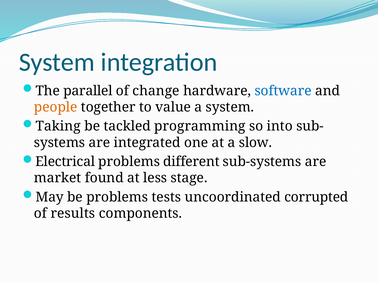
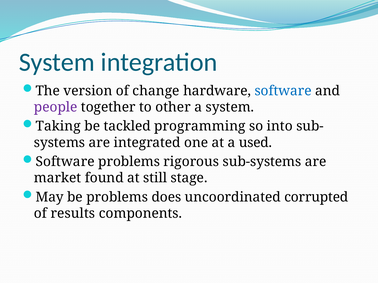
parallel: parallel -> version (88, 91)
people colour: orange -> purple (56, 107)
value: value -> other (173, 107)
slow: slow -> used (255, 143)
Electrical: Electrical -> Software (65, 162)
different: different -> rigorous (191, 162)
less: less -> still (155, 178)
tests: tests -> does (166, 197)
